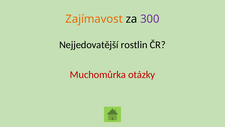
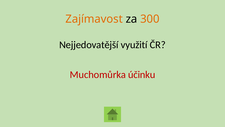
300 colour: purple -> orange (150, 19)
rostlin: rostlin -> využití (134, 45)
otázky: otázky -> účinku (142, 74)
